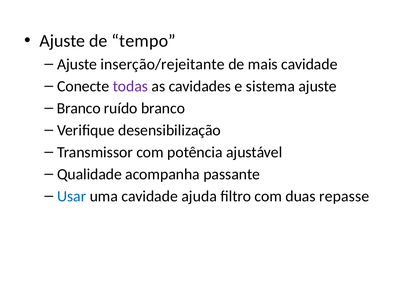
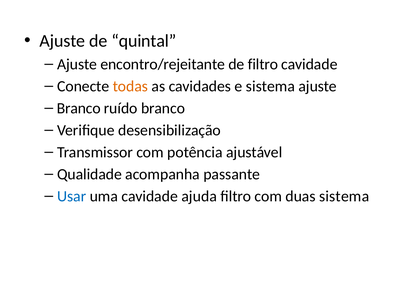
tempo: tempo -> quintal (144, 41)
inserção/rejeitante: inserção/rejeitante -> encontro/rejeitante (163, 64)
de mais: mais -> filtro (263, 64)
todas colour: purple -> orange (130, 86)
duas repasse: repasse -> sistema (344, 196)
